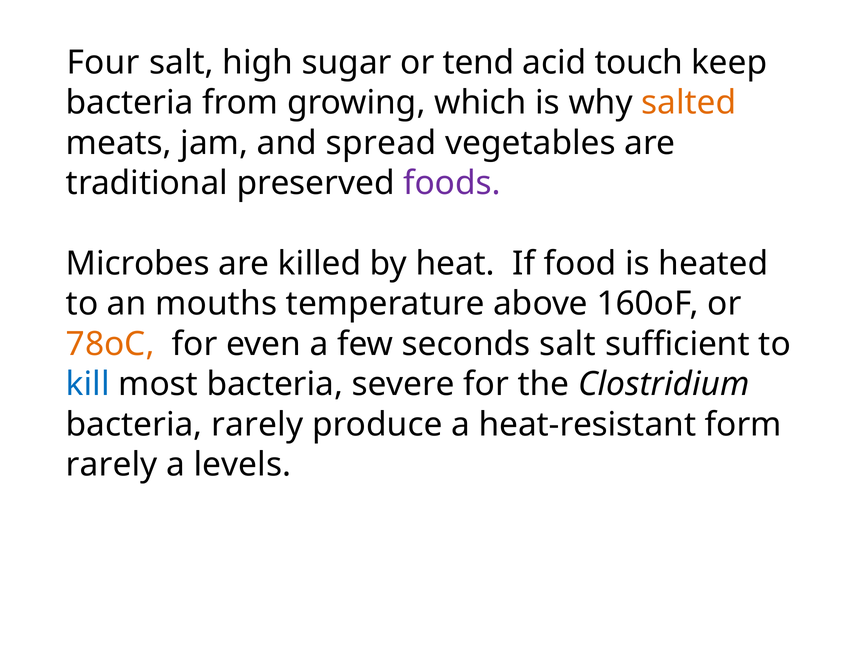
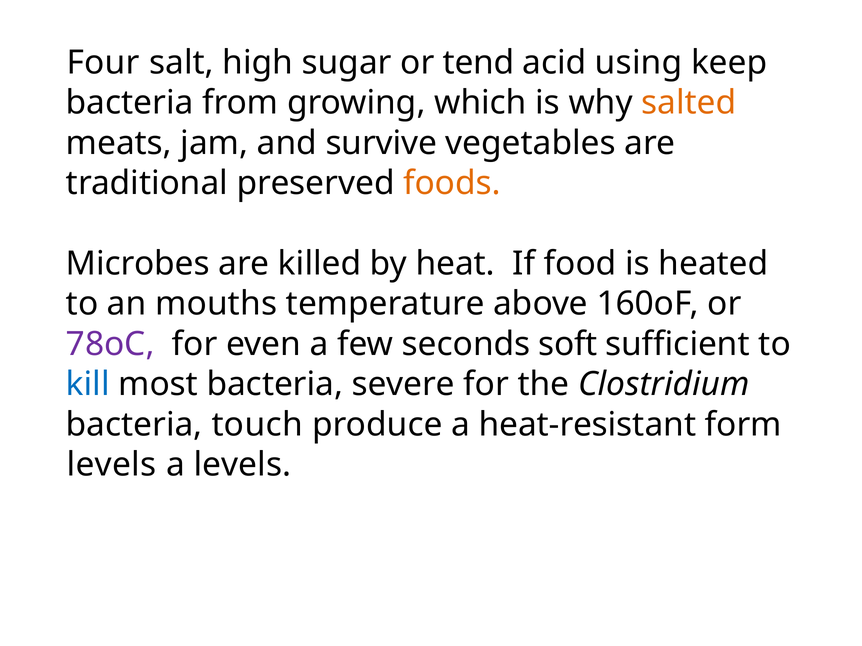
touch: touch -> using (639, 63)
spread: spread -> survive (381, 143)
foods colour: purple -> orange (452, 183)
78oC colour: orange -> purple (110, 344)
seconds salt: salt -> soft (568, 344)
bacteria rarely: rarely -> touch (257, 425)
rarely: rarely -> levels (112, 465)
